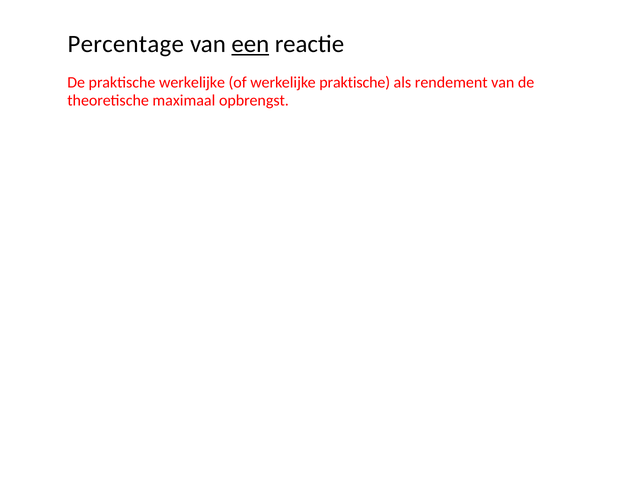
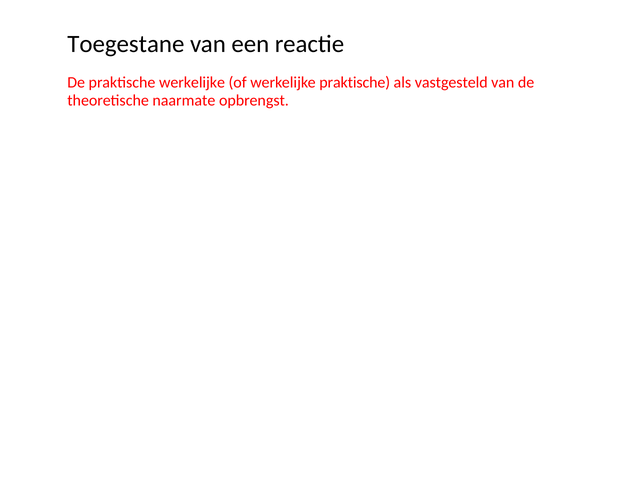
Percentage: Percentage -> Toegestane (126, 44)
een underline: present -> none (250, 44)
rendement: rendement -> vastgesteld (451, 83)
maximaal: maximaal -> naarmate (184, 100)
